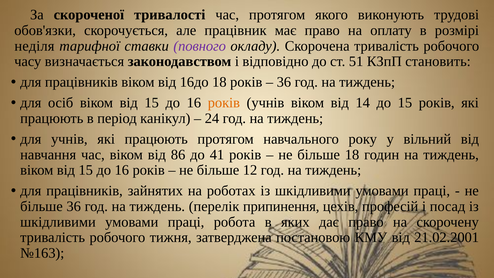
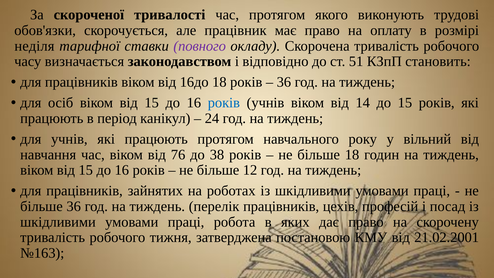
років colour: orange -> blue (224, 103)
86: 86 -> 76 (178, 155)
41: 41 -> 38 (217, 155)
перелік припинення: припинення -> працівників (281, 206)
